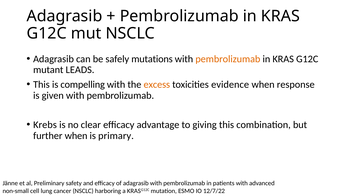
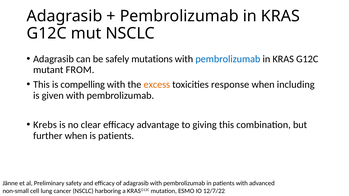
pembrolizumab colour: orange -> blue (228, 59)
LEADS: LEADS -> FROM (80, 70)
evidence: evidence -> response (230, 85)
response: response -> including (296, 85)
is primary: primary -> patients (116, 136)
